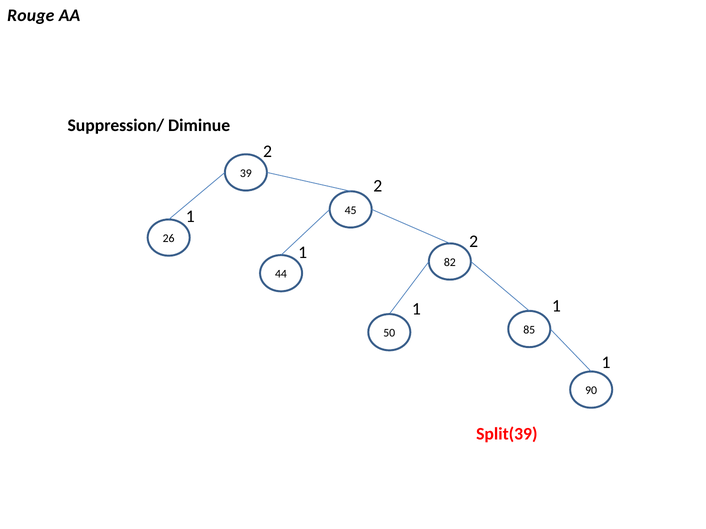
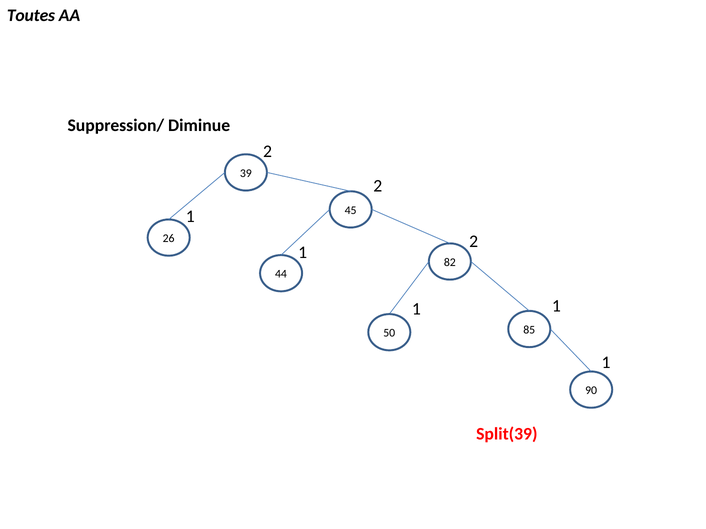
Rouge: Rouge -> Toutes (31, 15)
